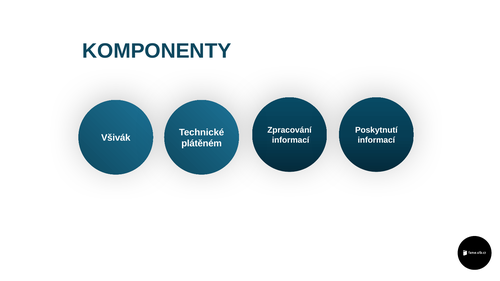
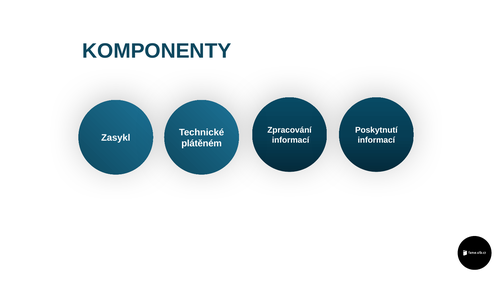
Všivák: Všivák -> Zasykl (116, 138)
